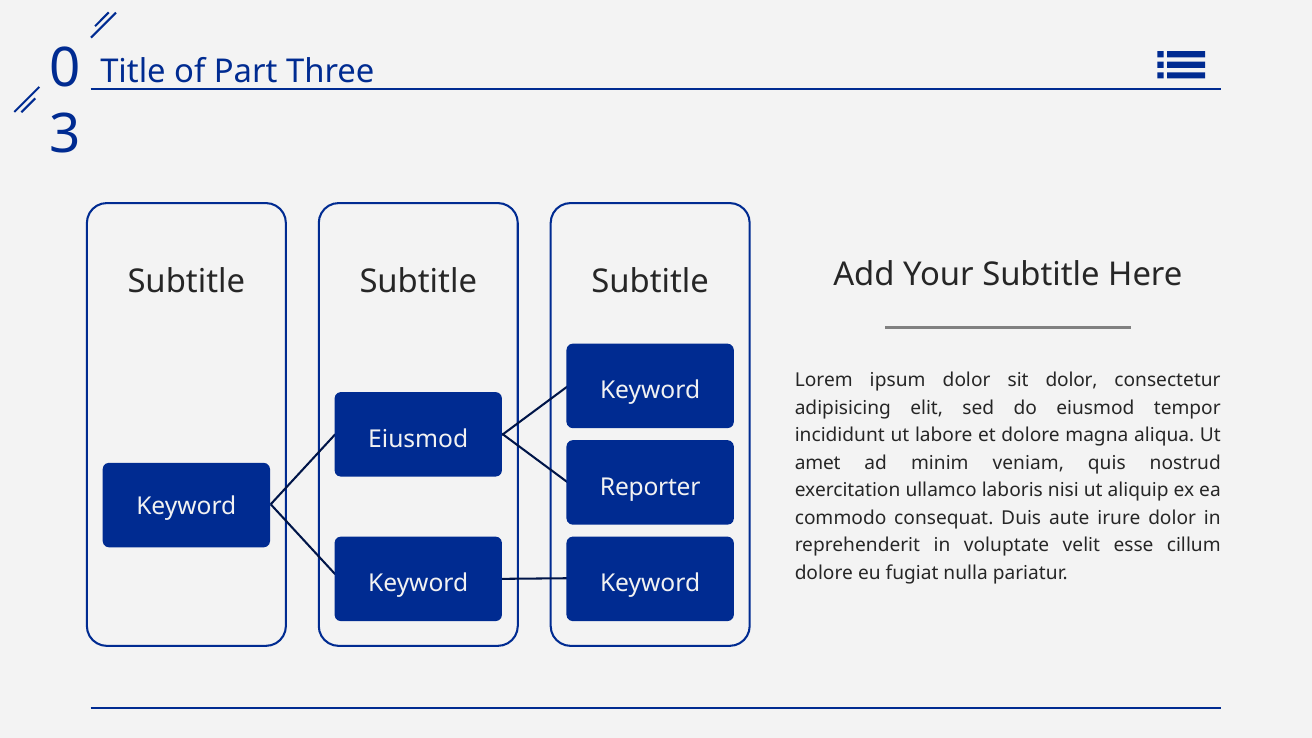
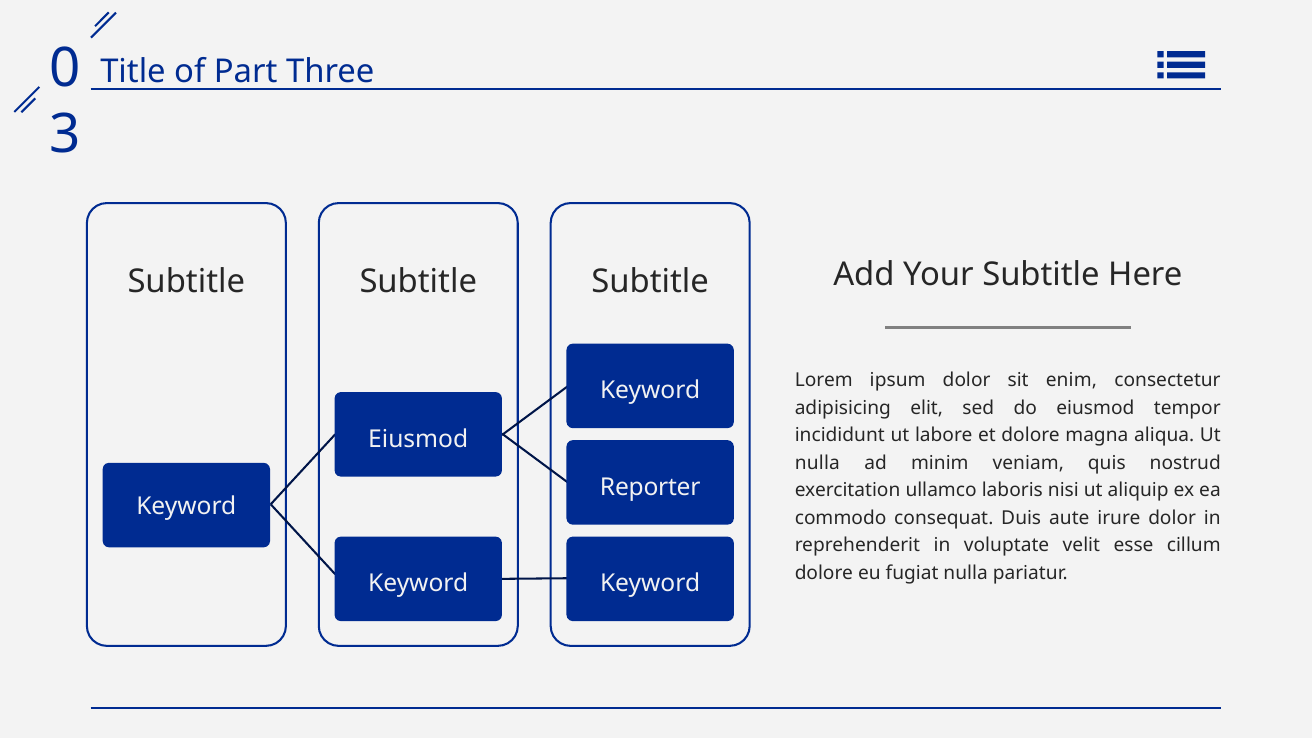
sit dolor: dolor -> enim (1071, 380)
amet: amet -> nulla (817, 463)
